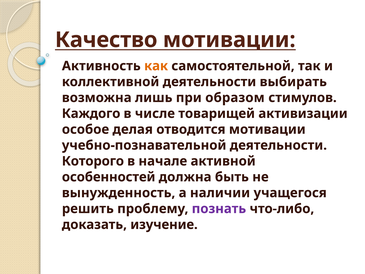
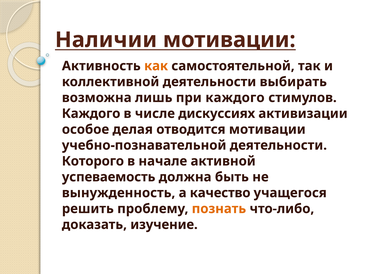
Качество: Качество -> Наличии (106, 40)
при образом: образом -> каждого (235, 98)
товарищей: товарищей -> дискуссиях (217, 113)
особенностей: особенностей -> успеваемость (109, 177)
наличии: наличии -> качество (220, 193)
познать colour: purple -> orange (219, 209)
